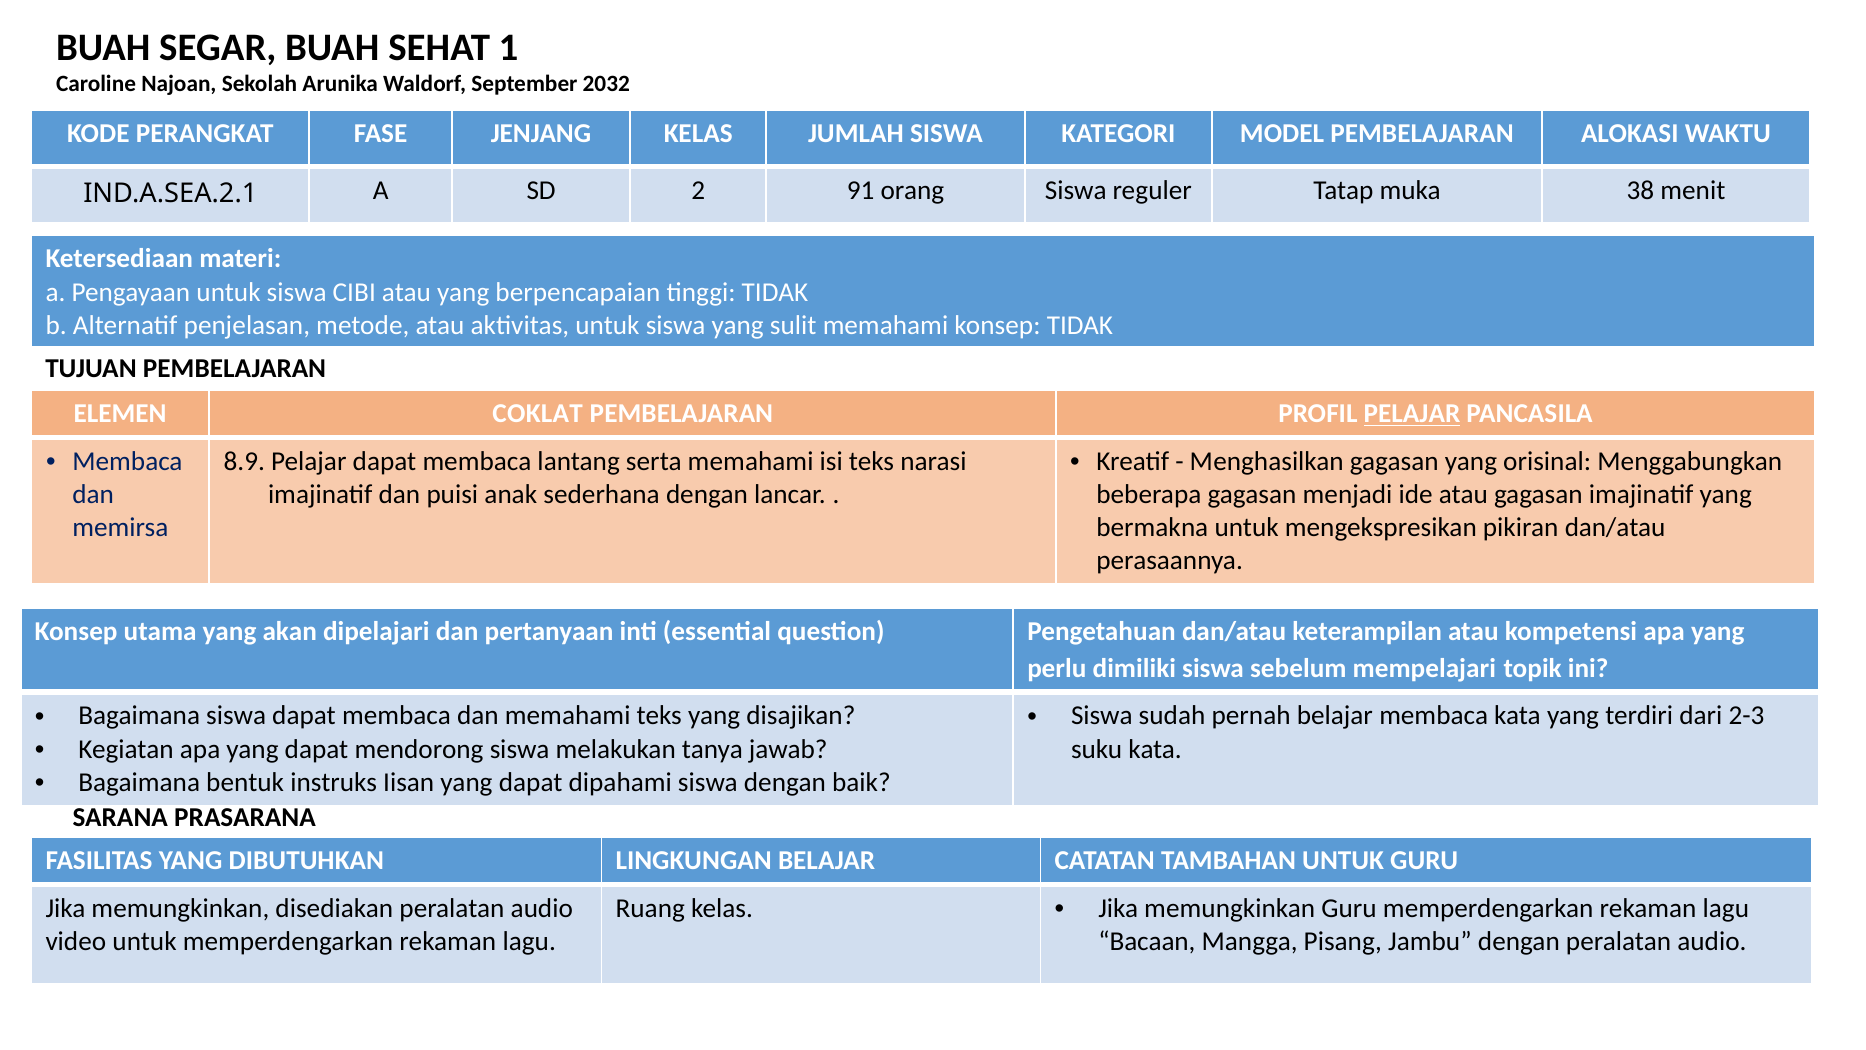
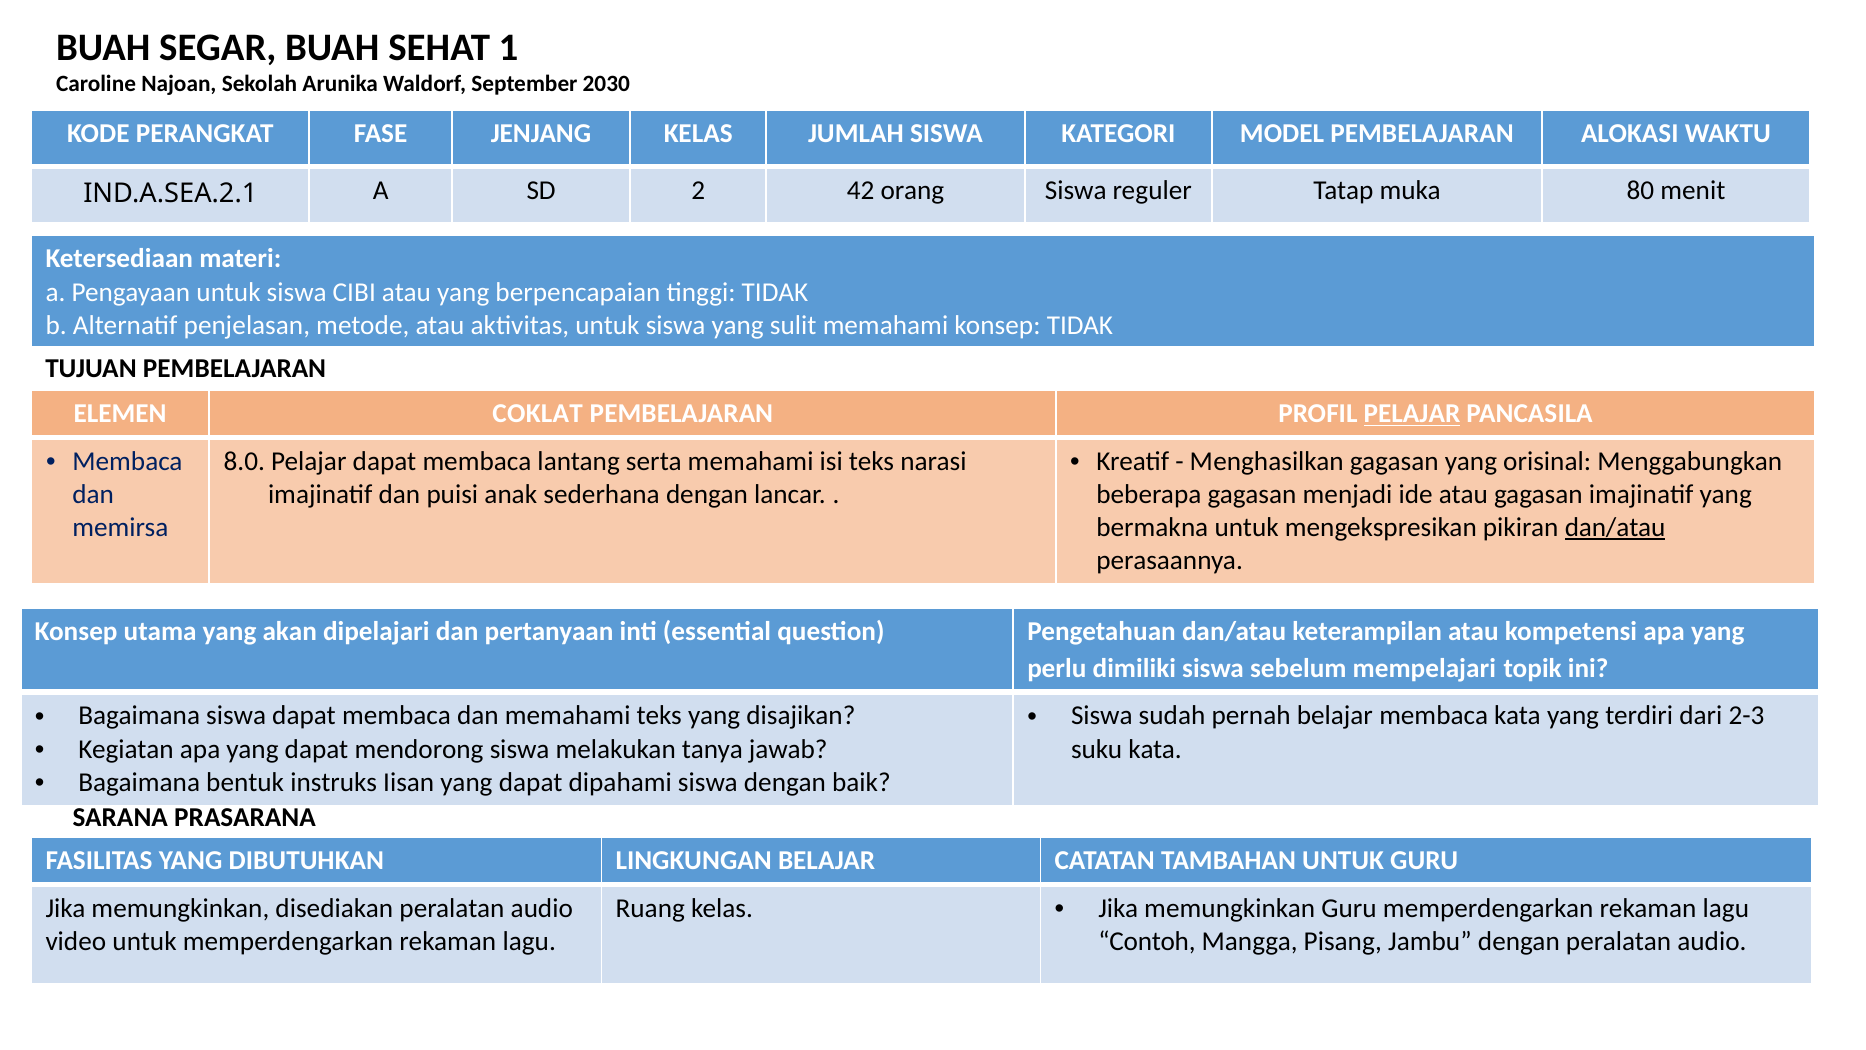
2032: 2032 -> 2030 (606, 83)
91: 91 -> 42 (861, 190)
38: 38 -> 80 (1640, 190)
8.9: 8.9 -> 8.0 (244, 461)
dan/atau underline: none -> present (1615, 527)
Bacaan: Bacaan -> Contoh (1147, 941)
